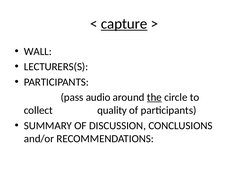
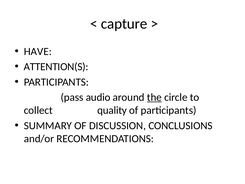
capture underline: present -> none (124, 24)
WALL: WALL -> HAVE (38, 51)
LECTURERS(S: LECTURERS(S -> ATTENTION(S (56, 67)
